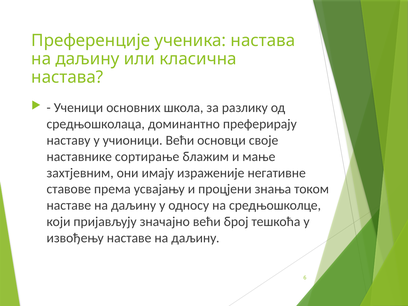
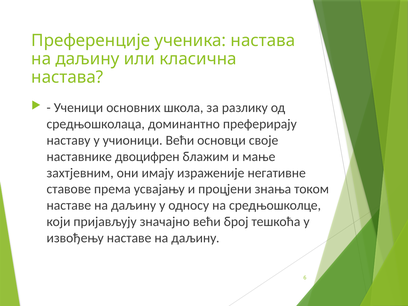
сортирање: сортирање -> двоцифрен (147, 157)
